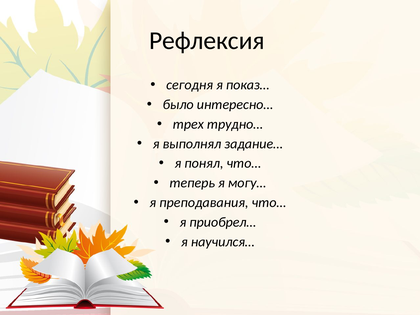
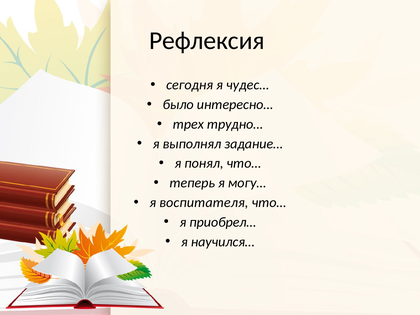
показ…: показ… -> чудес… (248, 85)
преподавания: преподавания -> воспитателя (204, 203)
